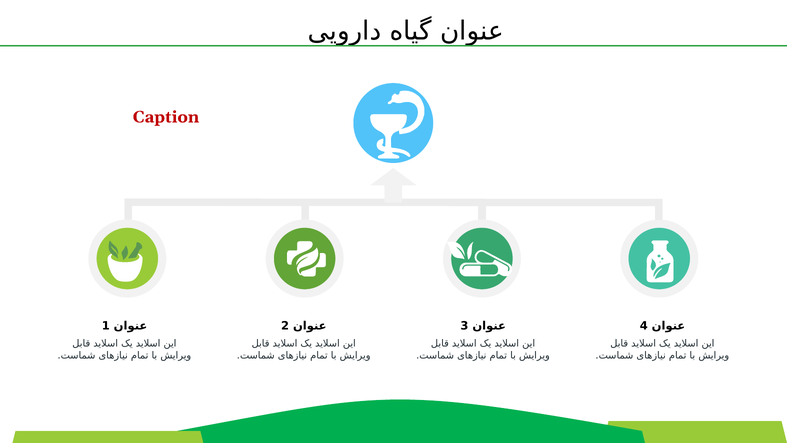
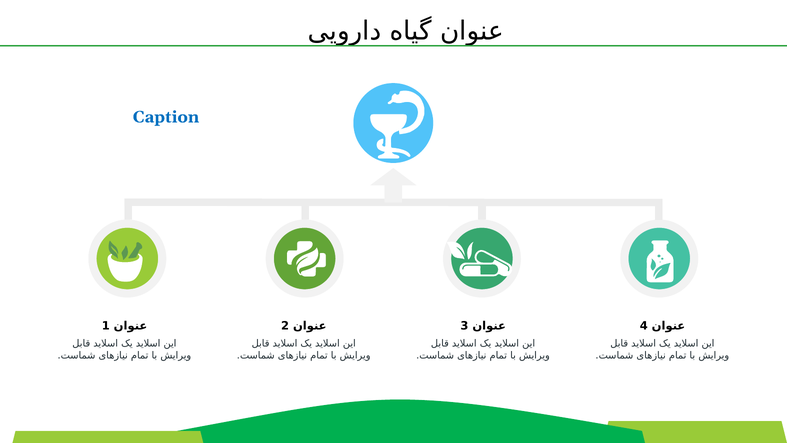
Caption colour: red -> blue (166, 117)
